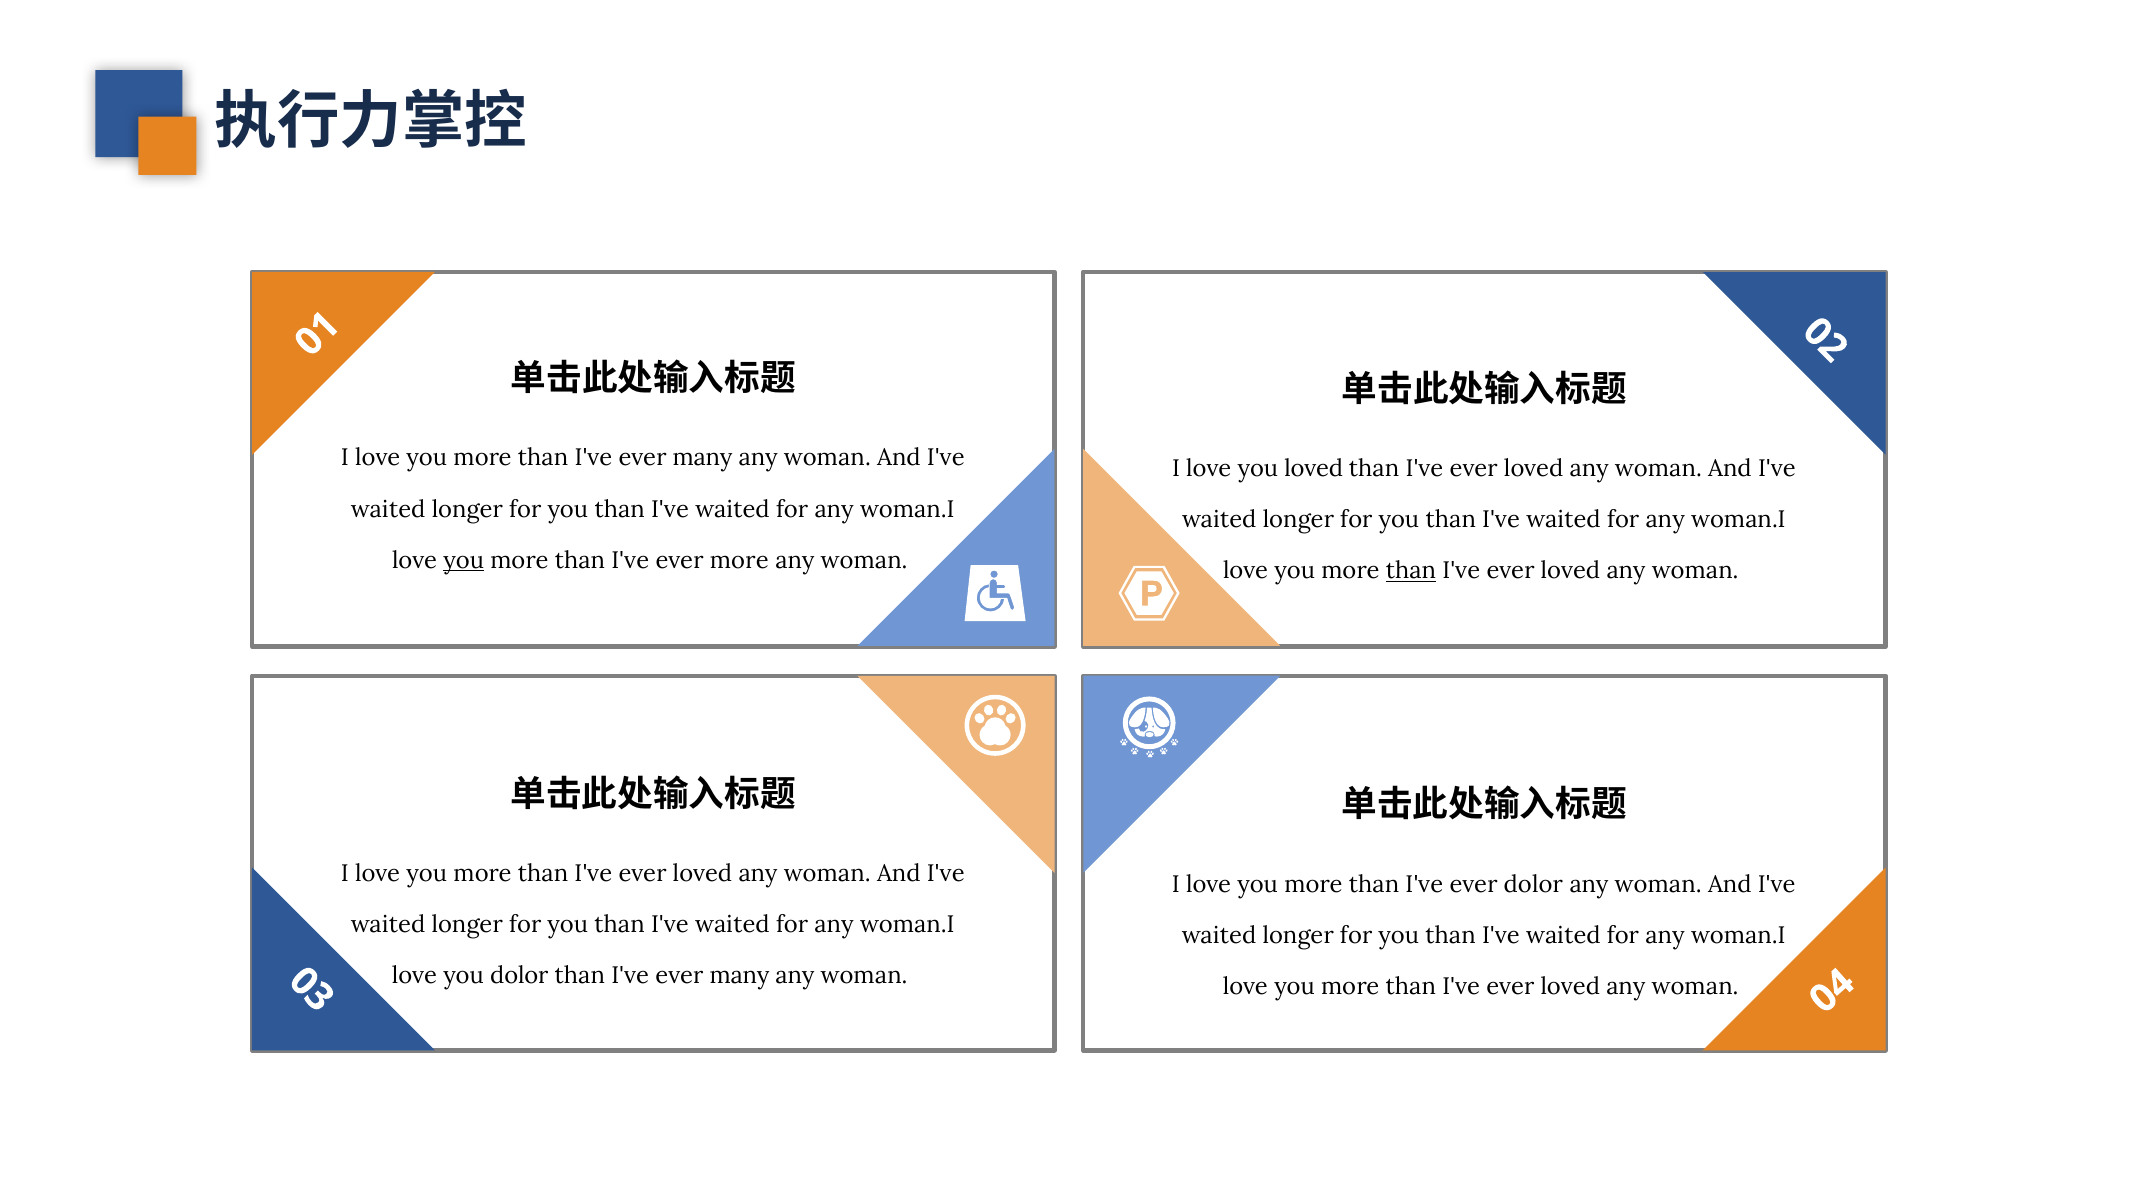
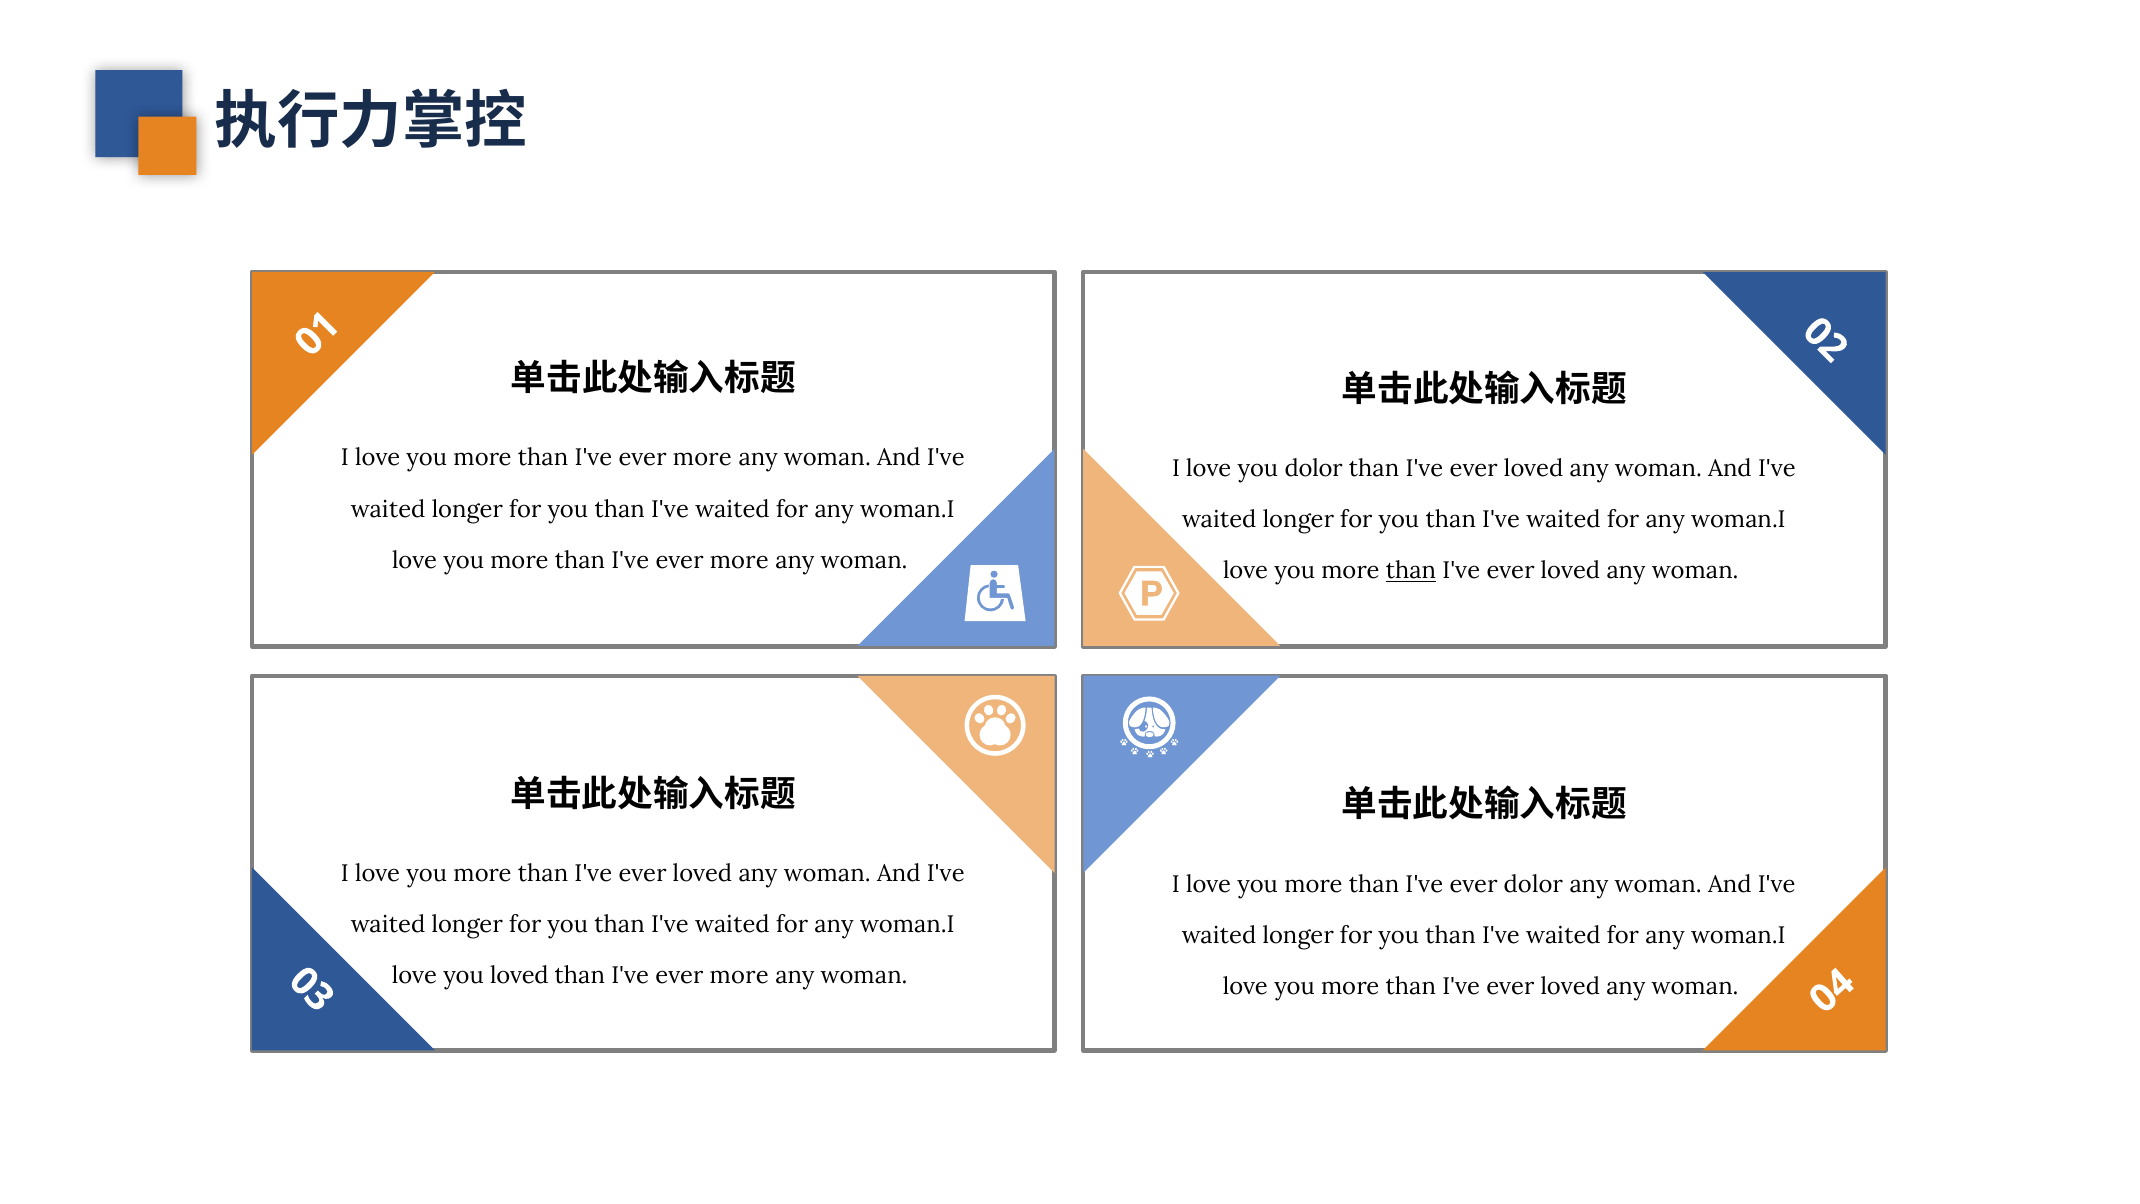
many: many -> more (702, 458)
you loved: loved -> dolor (1314, 469)
you underline: present -> none (464, 560)
you dolor: dolor -> loved (519, 976)
many: many -> more (739, 976)
